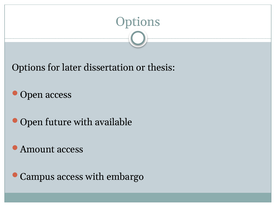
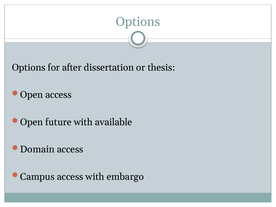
later: later -> after (72, 68)
Amount: Amount -> Domain (37, 149)
